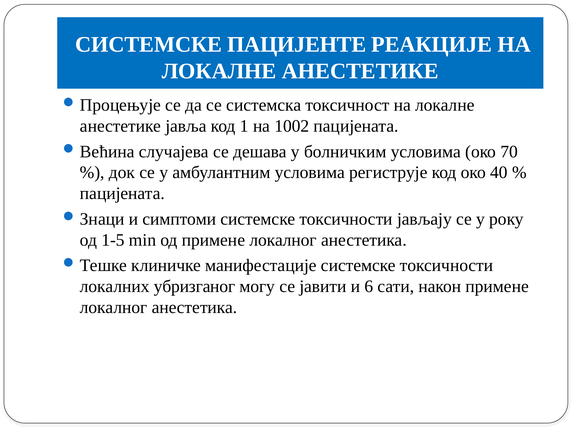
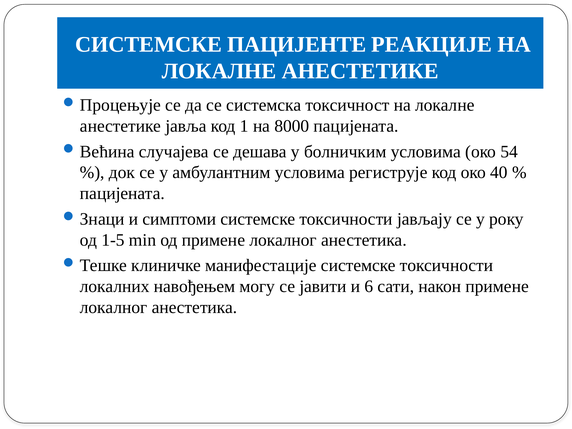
1002: 1002 -> 8000 (292, 126)
70: 70 -> 54 (509, 152)
убризганог: убризганог -> навођењем (195, 286)
